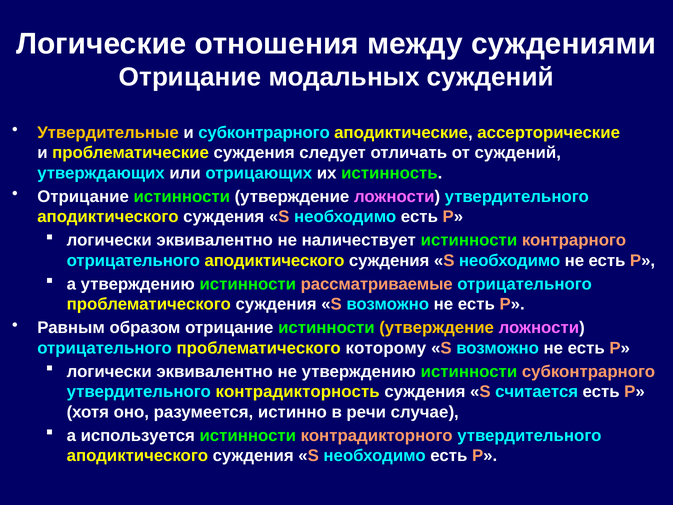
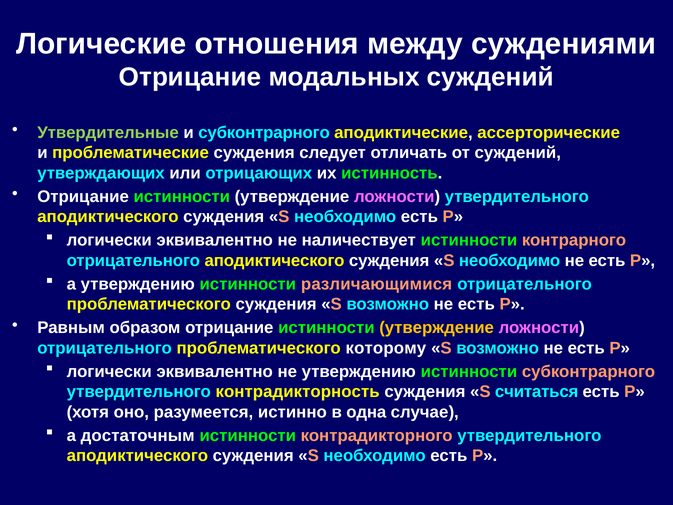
Утвердительные colour: yellow -> light green (108, 133)
рассматриваемые: рассматриваемые -> различающимися (377, 284)
считается: считается -> считаться (537, 392)
речи: речи -> одна (366, 412)
используется: используется -> достаточным (138, 435)
